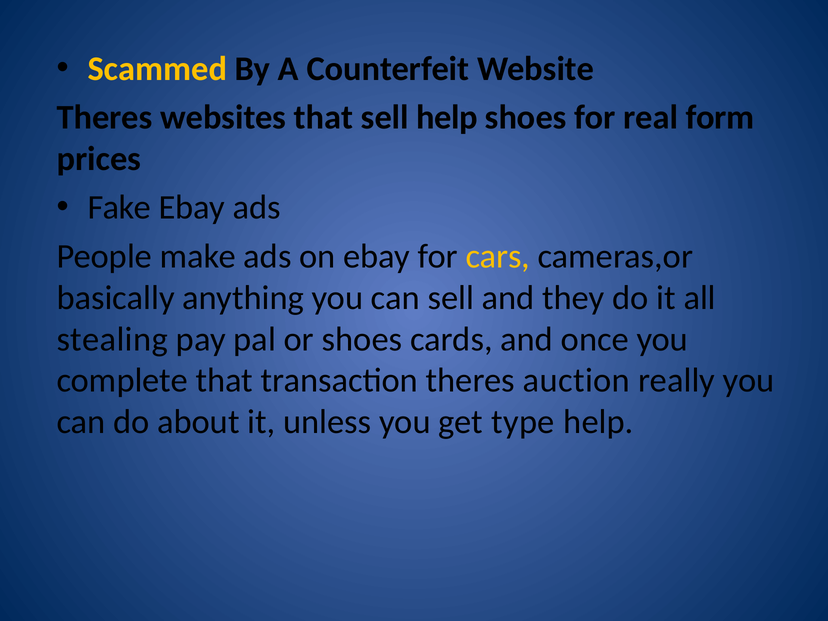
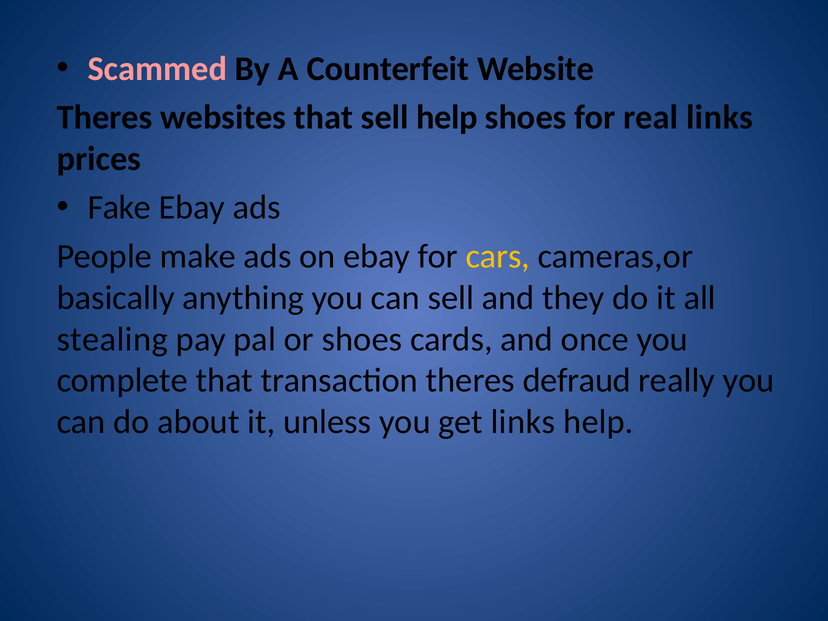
Scammed colour: yellow -> pink (157, 69)
real form: form -> links (720, 117)
auction: auction -> defraud (577, 381)
get type: type -> links (523, 422)
